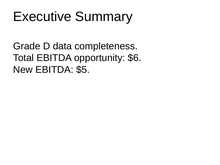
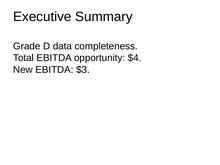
$6: $6 -> $4 (135, 58)
$5: $5 -> $3 (83, 70)
